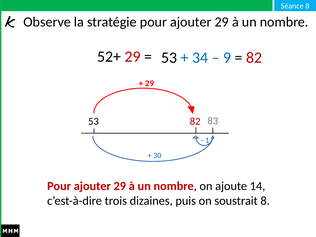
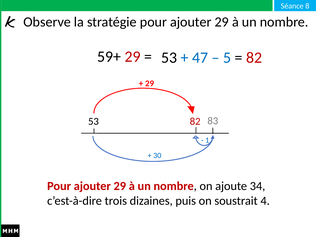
52+: 52+ -> 59+ (109, 57)
34: 34 -> 47 (200, 58)
9: 9 -> 5 (227, 58)
14: 14 -> 34 (258, 186)
soustrait 8: 8 -> 4 (265, 201)
